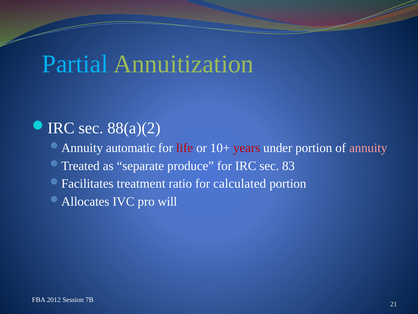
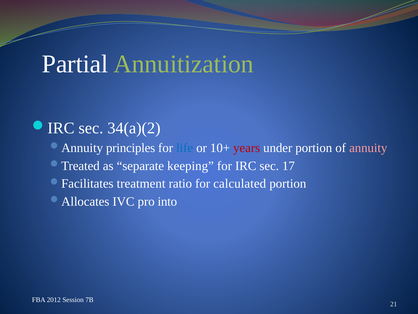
Partial colour: light blue -> white (75, 64)
88(a)(2: 88(a)(2 -> 34(a)(2 (134, 128)
automatic: automatic -> principles (131, 148)
life colour: red -> blue (185, 148)
produce: produce -> keeping (191, 166)
83: 83 -> 17 (288, 166)
will: will -> into (167, 201)
